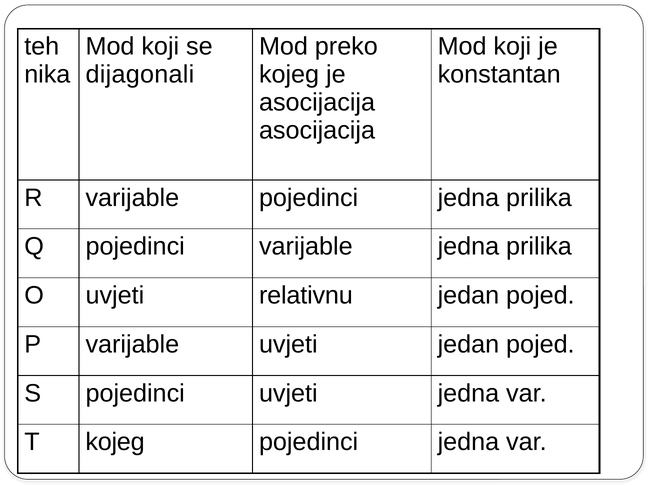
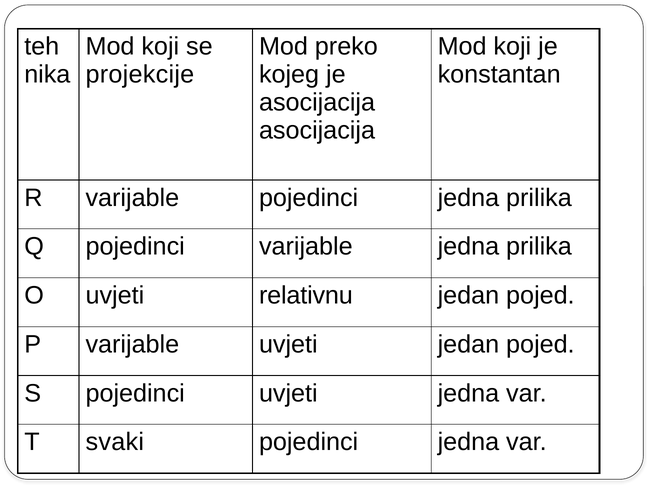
dijagonali: dijagonali -> projekcije (140, 74)
T kojeg: kojeg -> svaki (115, 442)
